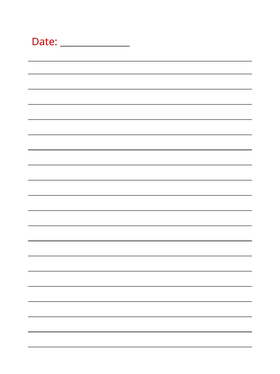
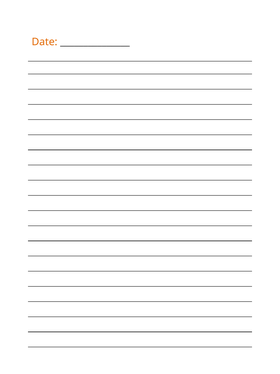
Date colour: red -> orange (45, 42)
